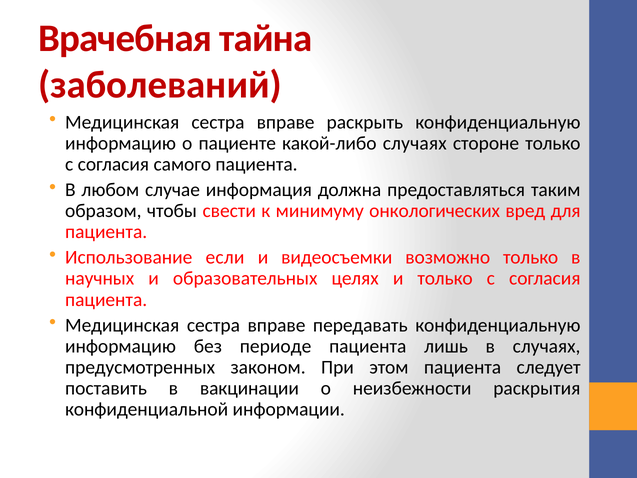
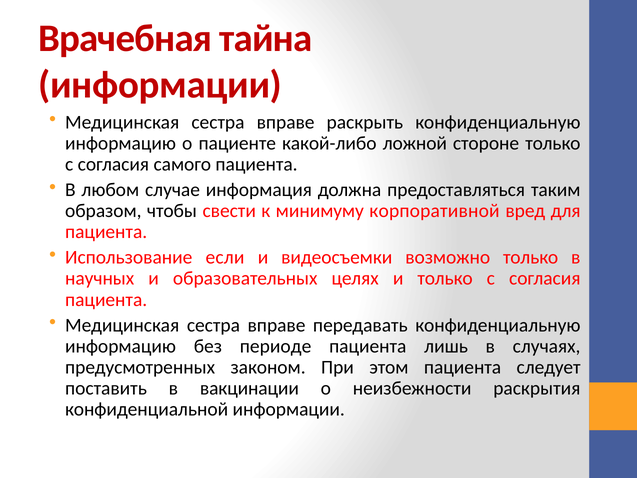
заболеваний: заболеваний -> информации (160, 85)
какой-либо случаях: случаях -> ложной (415, 143)
онкологических: онкологических -> корпоративной (434, 211)
